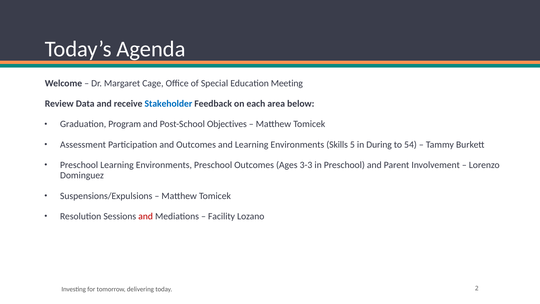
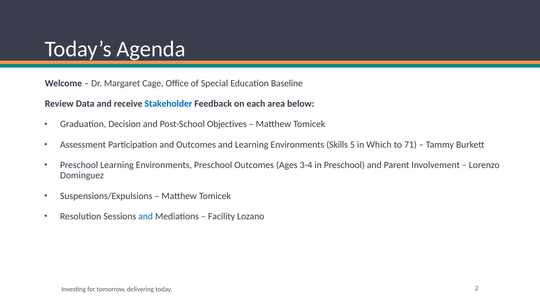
Meeting: Meeting -> Baseline (287, 83)
Program: Program -> Decision (125, 124)
During: During -> Which (379, 145)
54: 54 -> 71 (410, 145)
3-3: 3-3 -> 3-4 (306, 165)
and colour: red -> blue (146, 216)
